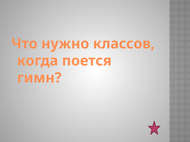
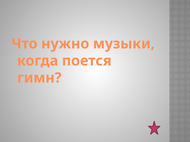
классов: классов -> музыки (124, 44)
